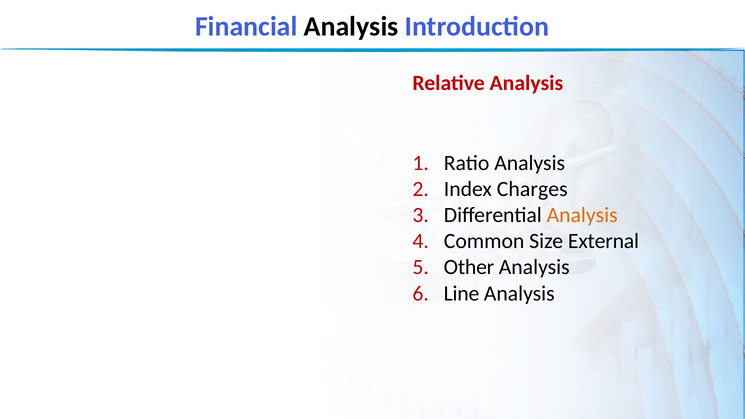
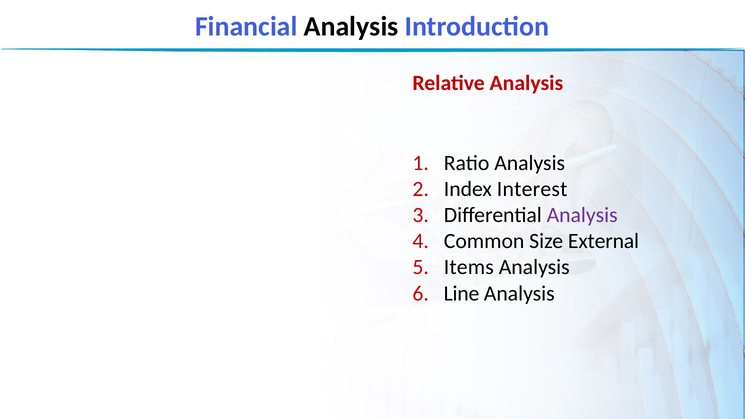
Charges: Charges -> Interest (532, 189)
Analysis colour: orange -> purple (582, 215)
Other: Other -> Items (469, 267)
